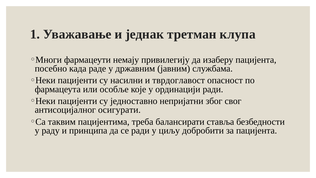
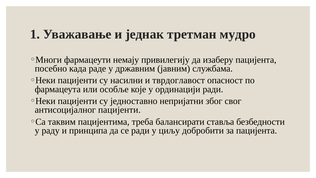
клупа: клупа -> мудро (238, 34)
антисоцијалног осигурати: осигурати -> пацијенти (119, 110)
